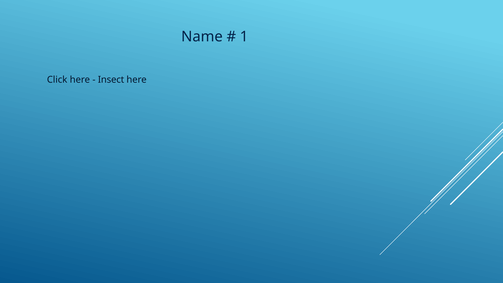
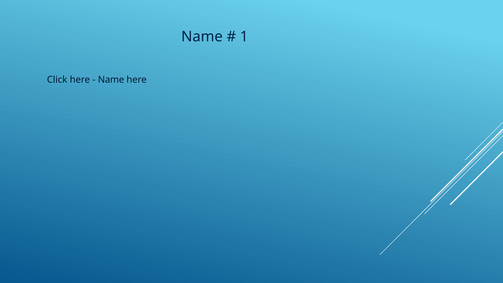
Insect: Insect -> Name (111, 80)
